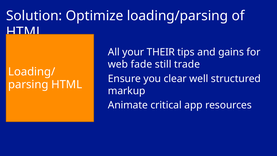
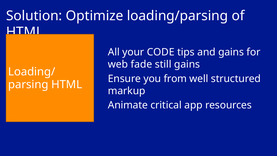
THEIR: THEIR -> CODE (161, 52)
still trade: trade -> gains (187, 64)
clear: clear -> from (175, 79)
